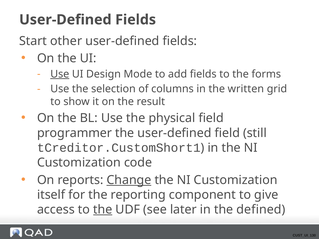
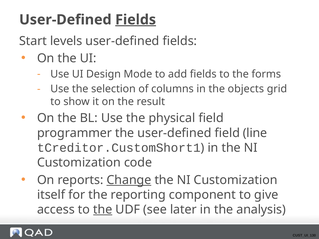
Fields underline: none -> present (136, 20)
other: other -> levels (66, 41)
Use underline: present -> none (60, 74)
written: written -> objects (246, 89)
still: still -> line (255, 133)
defined: defined -> analysis (261, 210)
